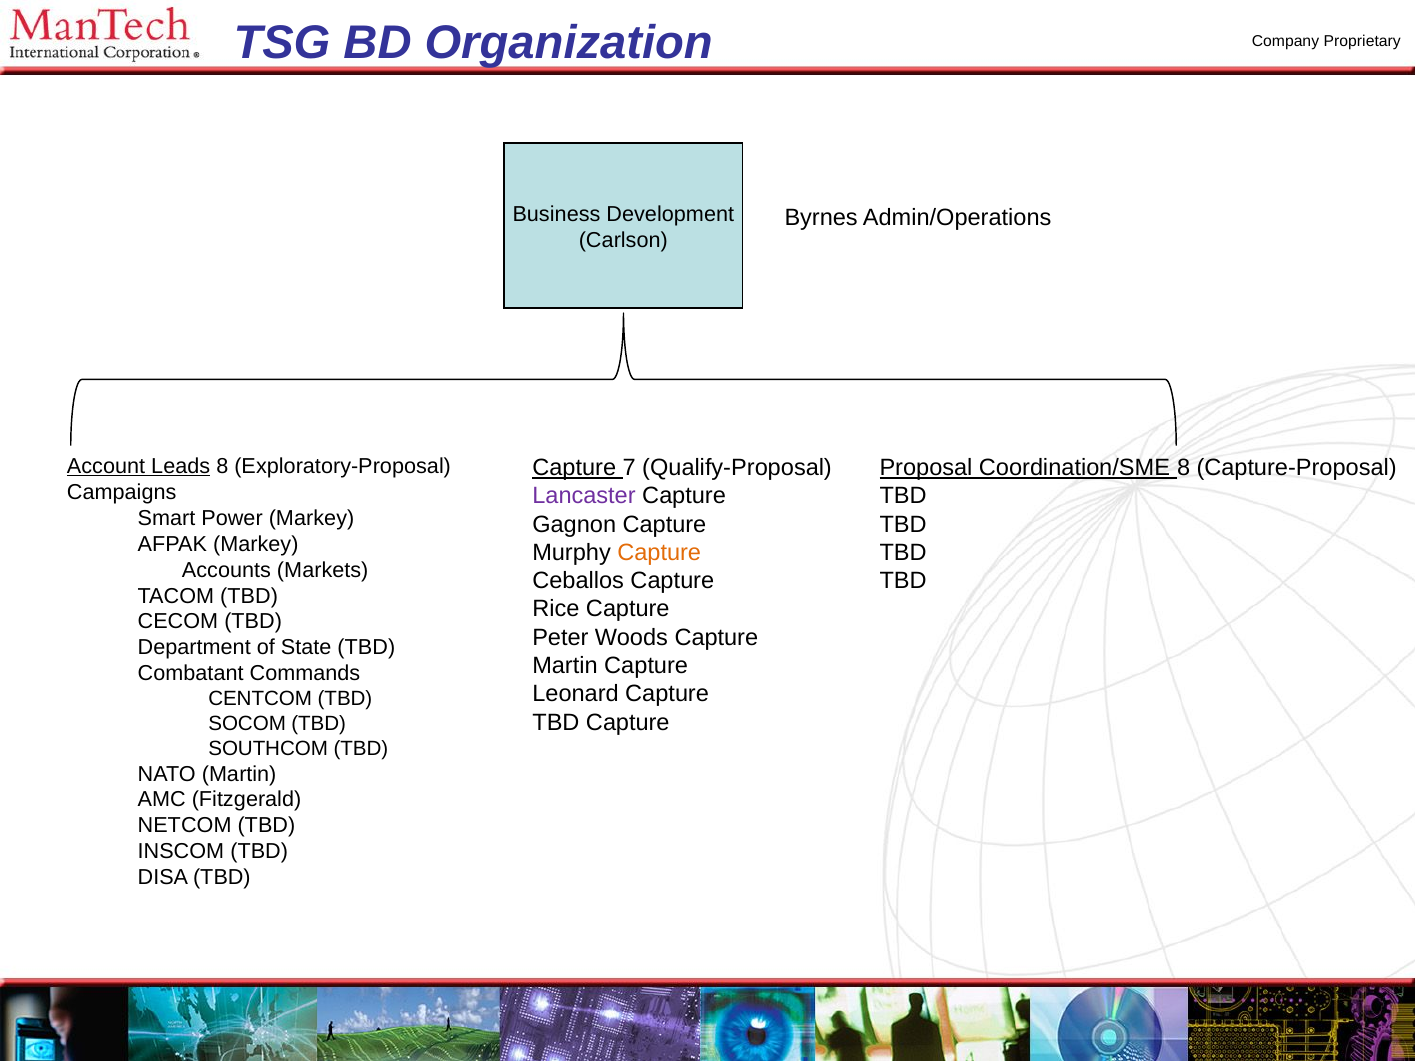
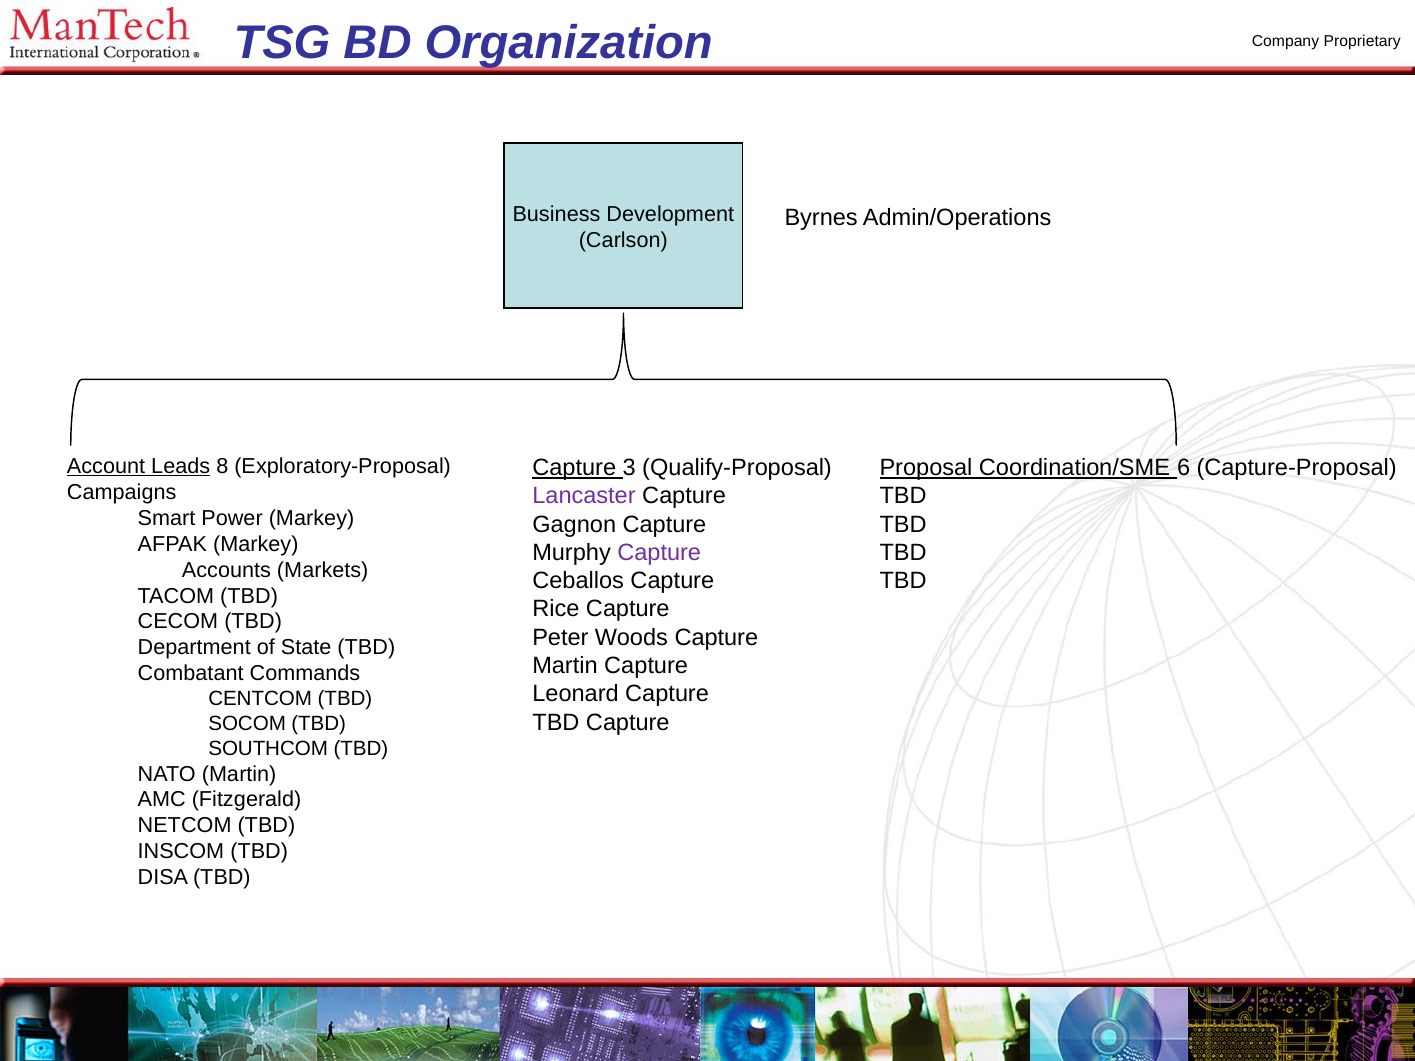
7: 7 -> 3 (629, 468)
Coordination/SME 8: 8 -> 6 (1184, 468)
Capture colour: orange -> purple (659, 553)
